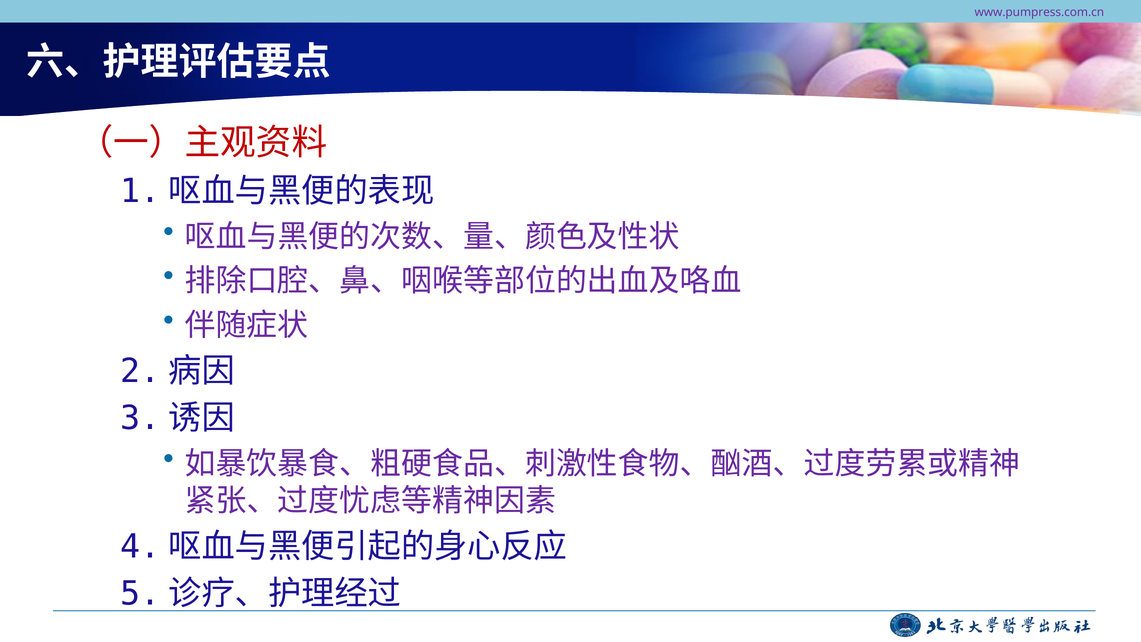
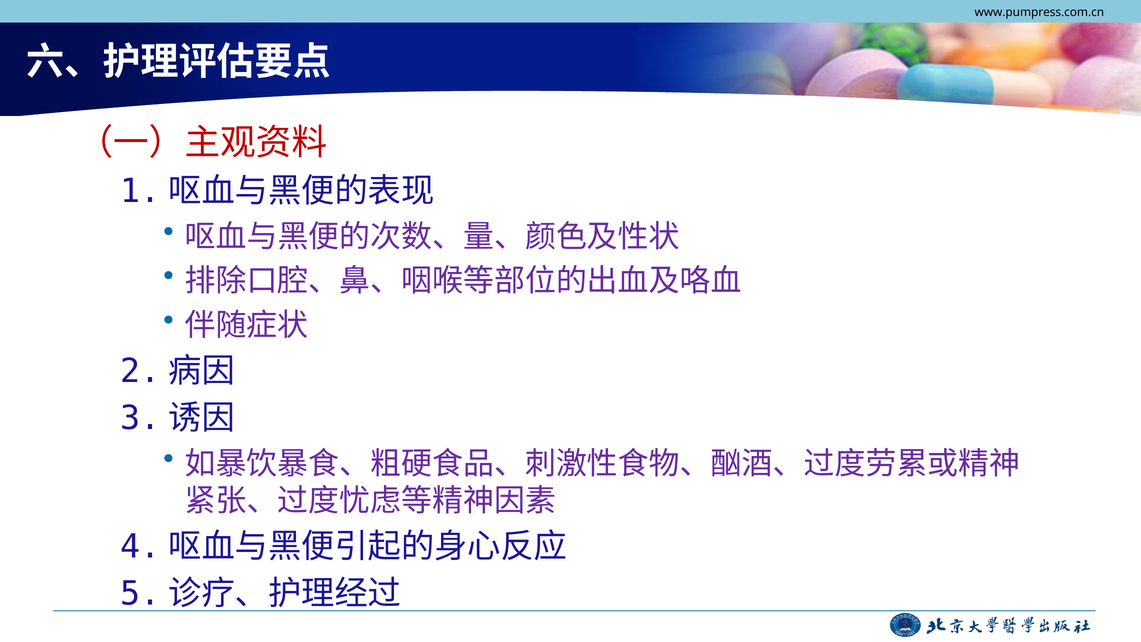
www.pumpress.com.cn colour: purple -> black (1039, 12)
